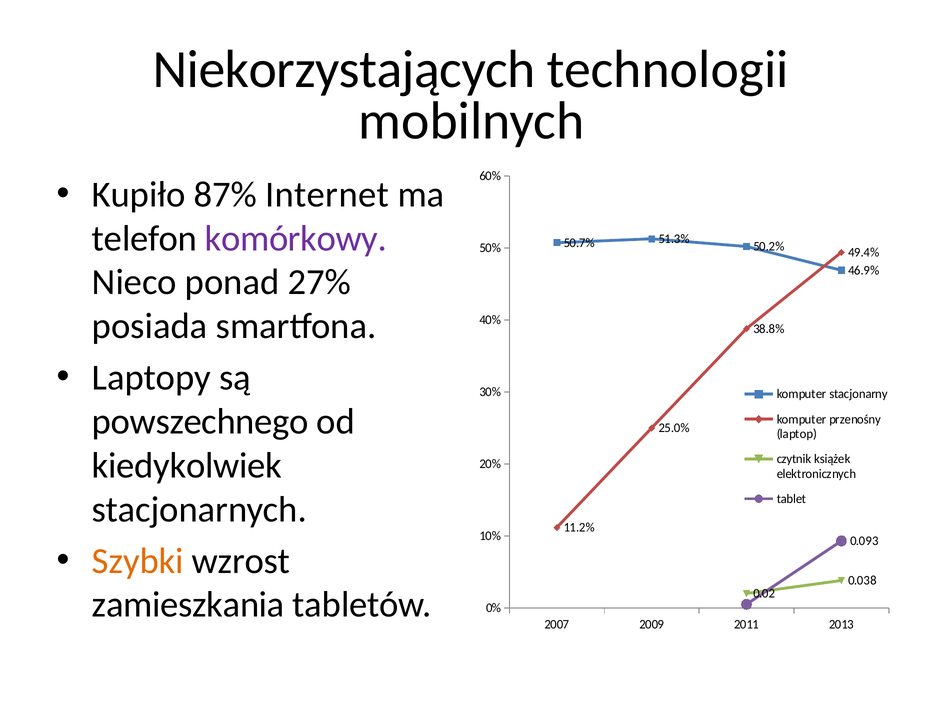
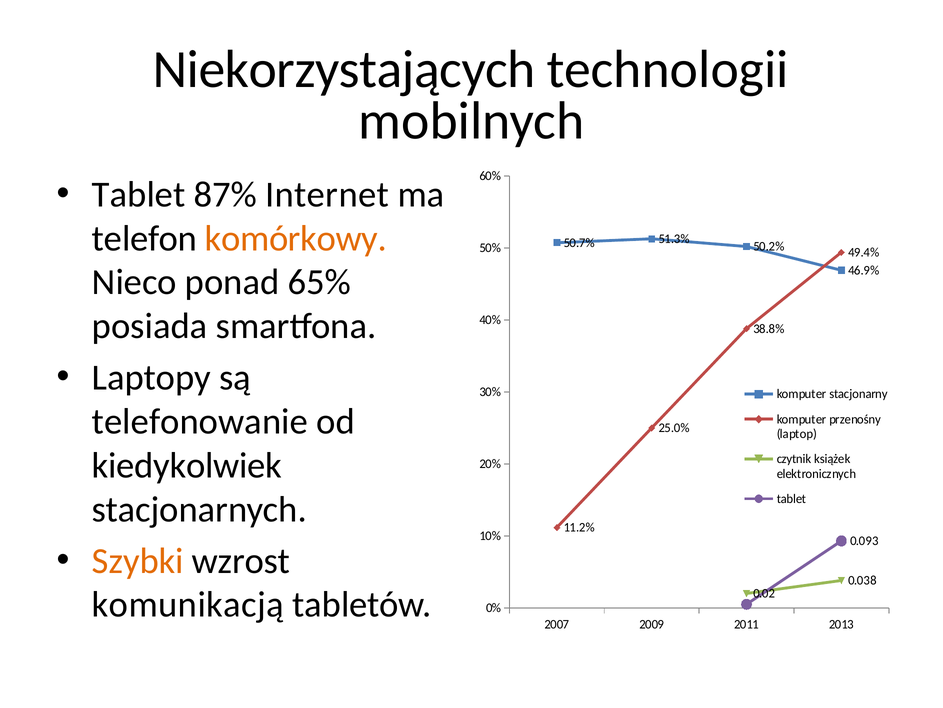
Kupiło: Kupiło -> Tablet (139, 194)
komórkowy colour: purple -> orange (296, 238)
27%: 27% -> 65% (319, 282)
powszechnego: powszechnego -> telefonowanie (200, 421)
zamieszkania: zamieszkania -> komunikacją (188, 604)
